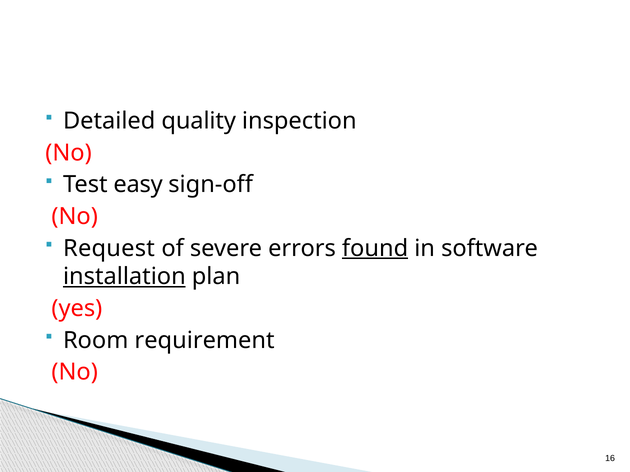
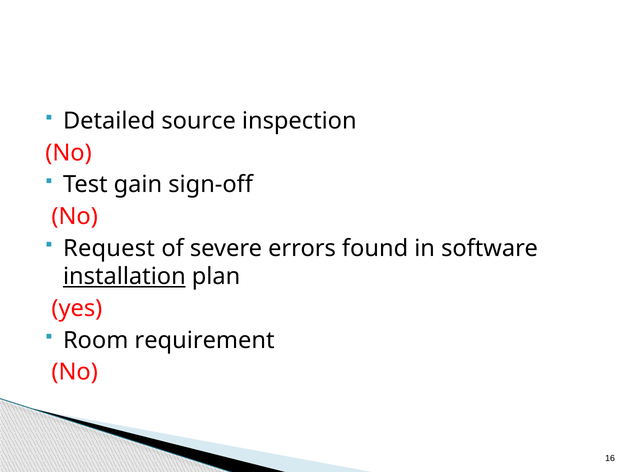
quality: quality -> source (199, 121)
easy: easy -> gain (138, 185)
found underline: present -> none (375, 249)
